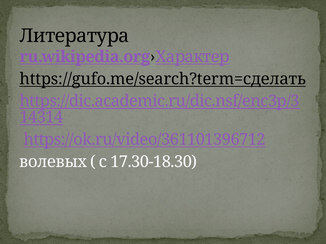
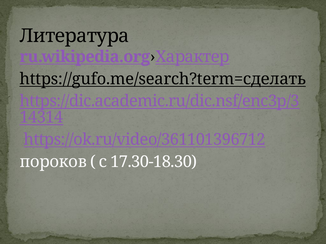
волевых: волевых -> пороков (53, 162)
